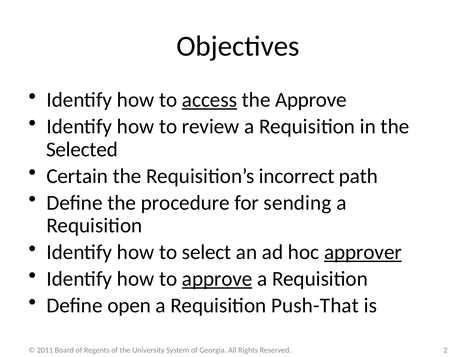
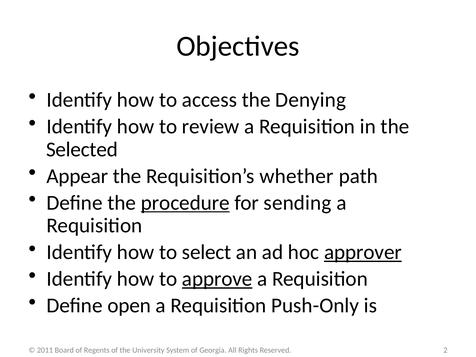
access underline: present -> none (209, 100)
the Approve: Approve -> Denying (311, 100)
Certain: Certain -> Appear (77, 176)
incorrect: incorrect -> whether (296, 176)
procedure underline: none -> present (185, 203)
Push-That: Push-That -> Push-Only (315, 306)
